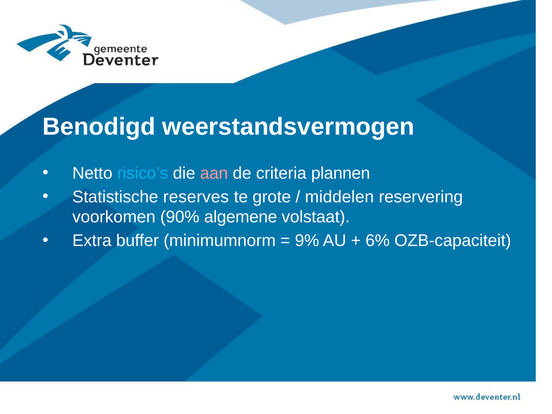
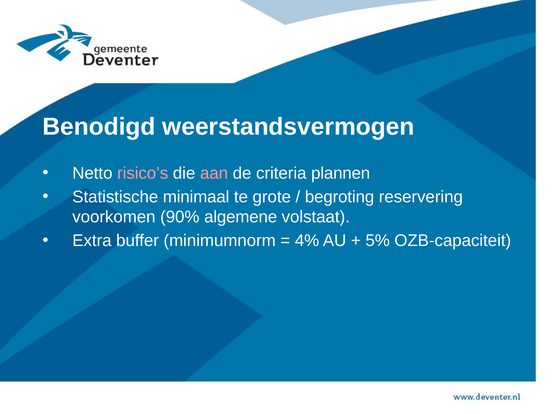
risico’s colour: light blue -> pink (143, 173)
reserves: reserves -> minimaal (196, 197)
middelen: middelen -> begroting (340, 197)
9%: 9% -> 4% (307, 241)
6%: 6% -> 5% (378, 241)
